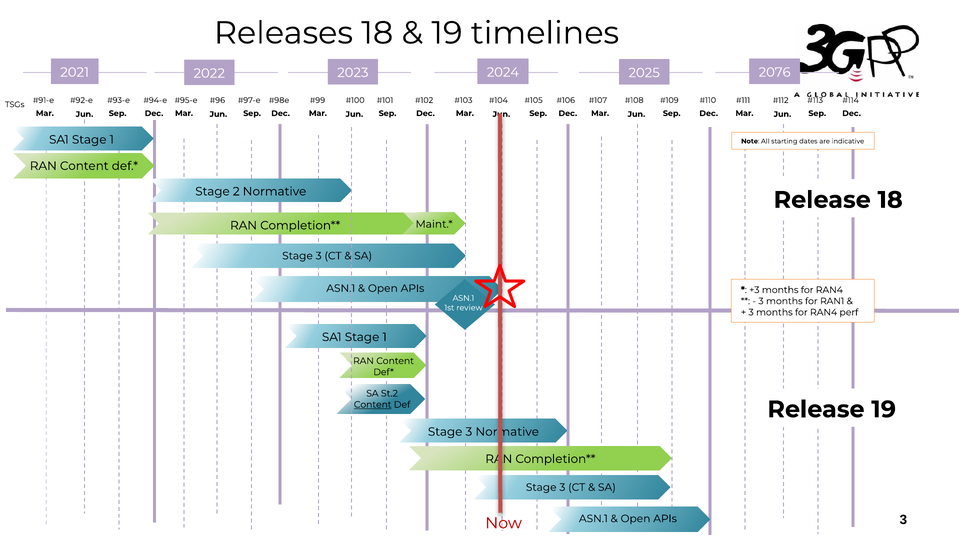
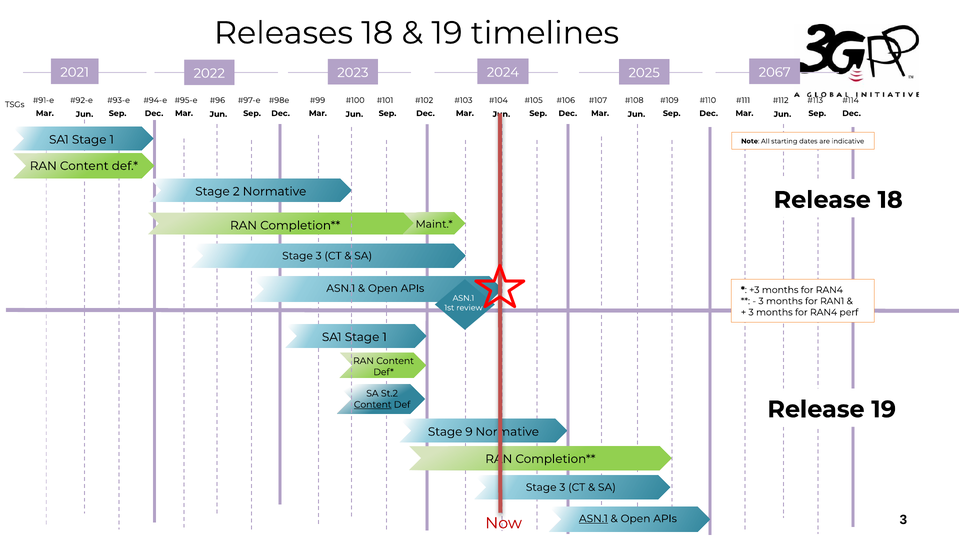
2076: 2076 -> 2067 (775, 72)
3: 3 -> 9 (469, 431)
ASN.1 underline: none -> present (593, 518)
